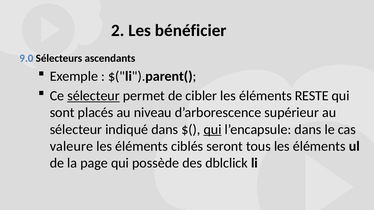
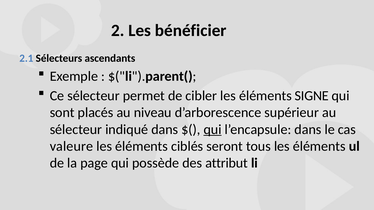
9.0: 9.0 -> 2.1 (26, 58)
sélecteur underline: present -> none (94, 96)
RESTE: RESTE -> SIGNE (312, 96)
dblclick: dblclick -> attribut (227, 163)
